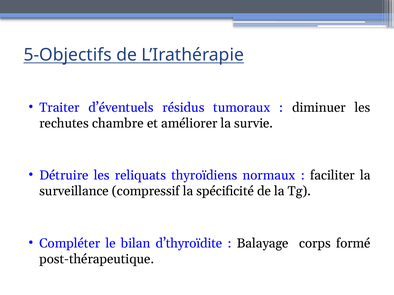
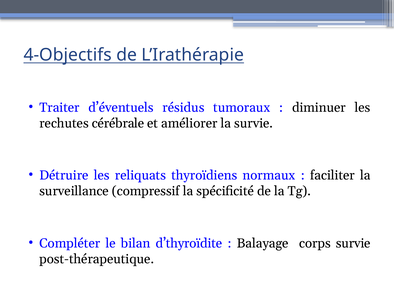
5-Objectifs: 5-Objectifs -> 4-Objectifs (68, 55)
chambre: chambre -> cérébrale (118, 123)
corps formé: formé -> survie (353, 244)
